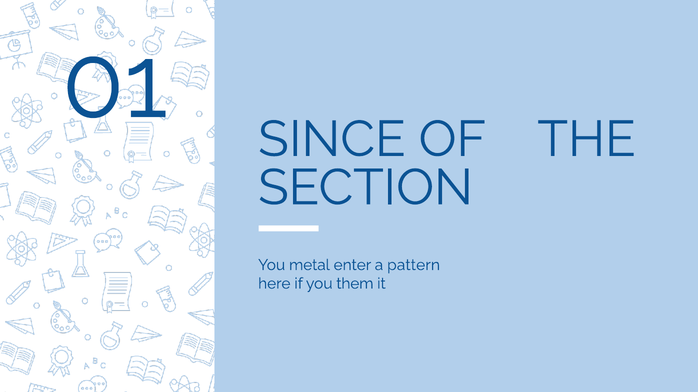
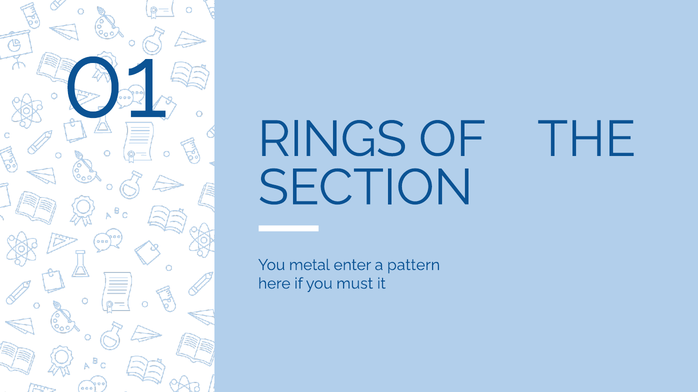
SINCE: SINCE -> RINGS (332, 140)
them: them -> must (355, 284)
